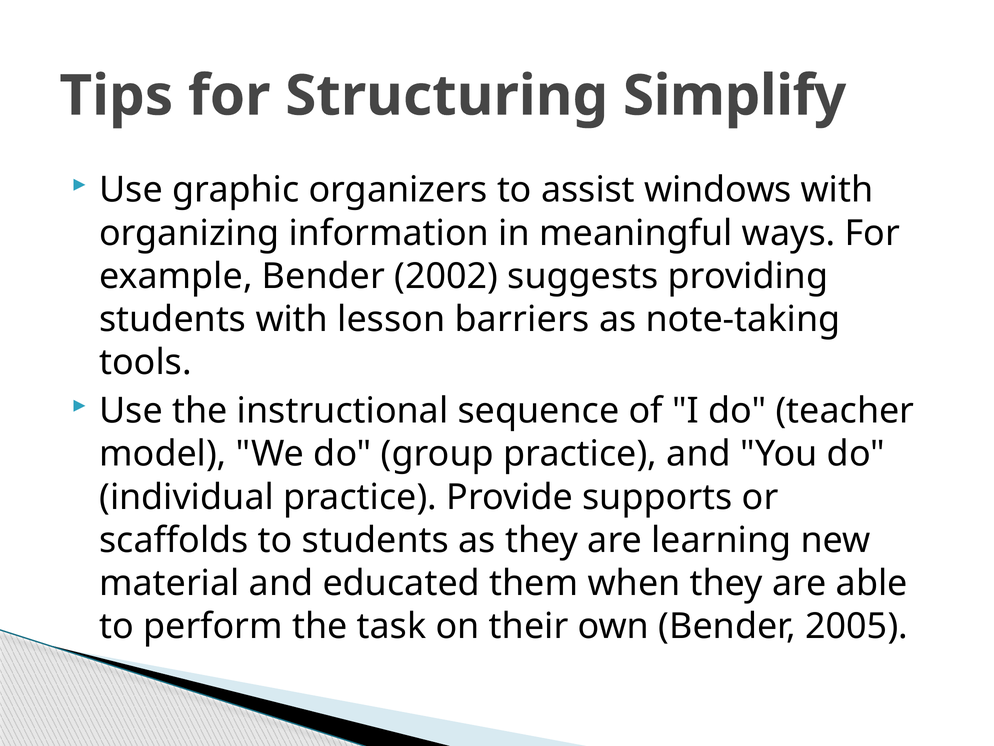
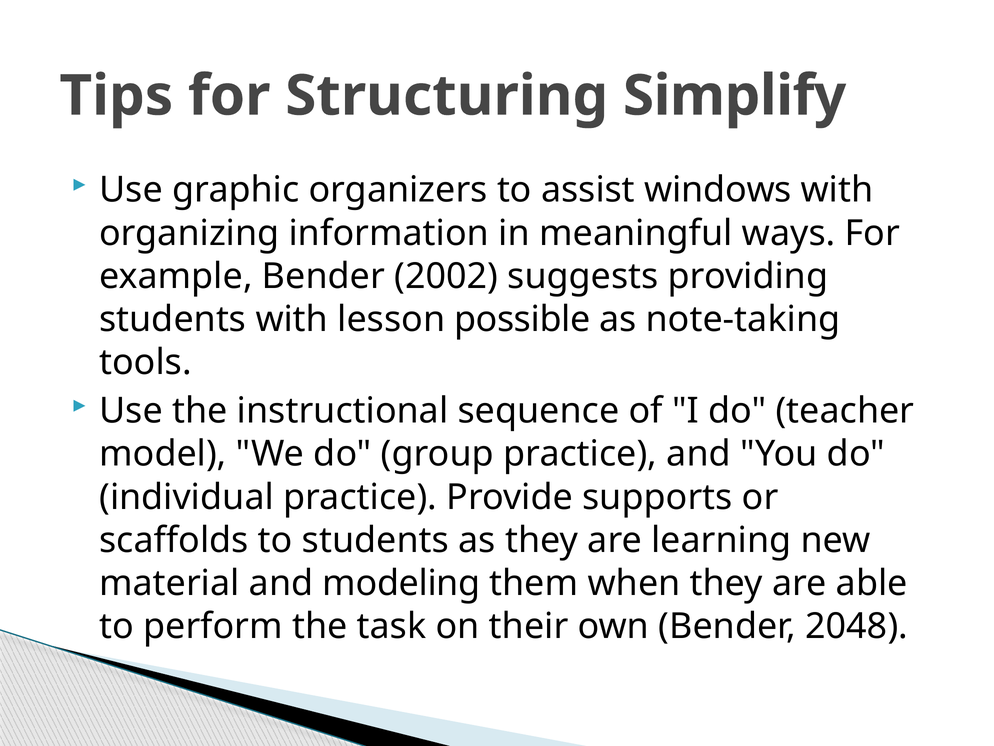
barriers: barriers -> possible (522, 319)
educated: educated -> modeling (401, 583)
2005: 2005 -> 2048 (857, 626)
